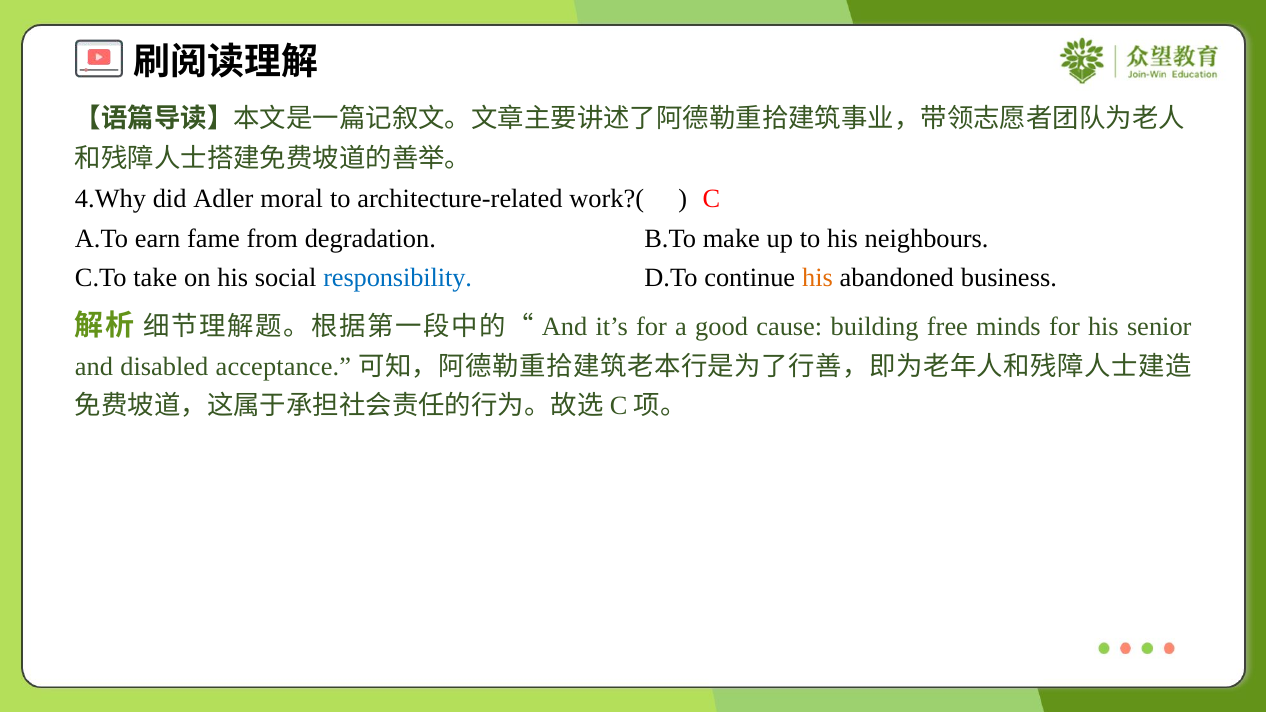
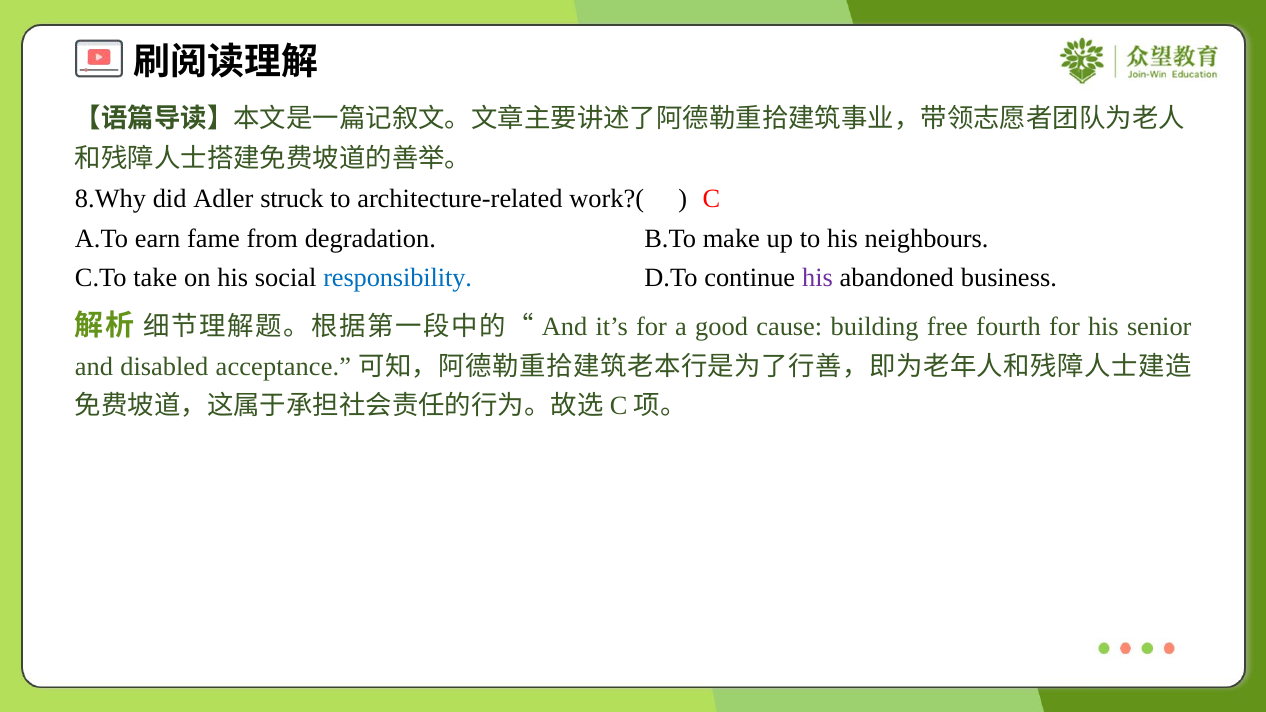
4.Why: 4.Why -> 8.Why (111, 198)
moral: moral -> struck (292, 198)
his colour: orange -> purple (818, 278)
minds: minds -> fourth (1008, 326)
